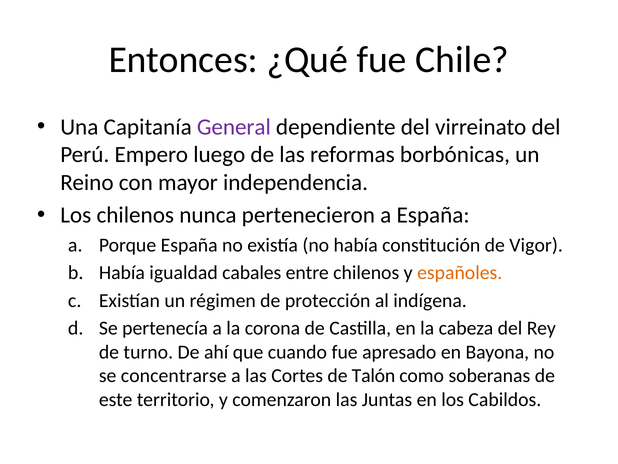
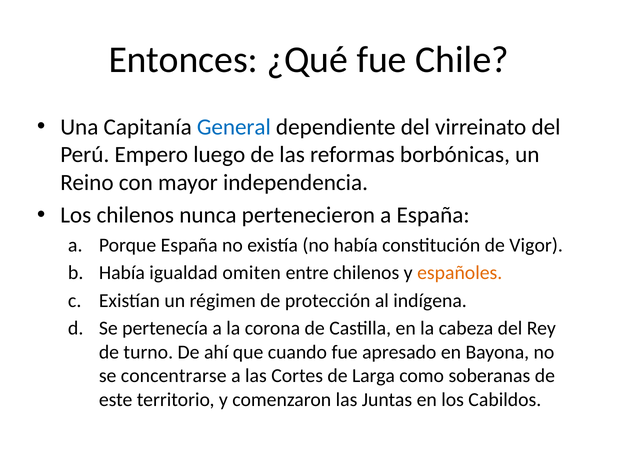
General colour: purple -> blue (234, 127)
cabales: cabales -> omiten (252, 273)
Talón: Talón -> Larga (373, 375)
